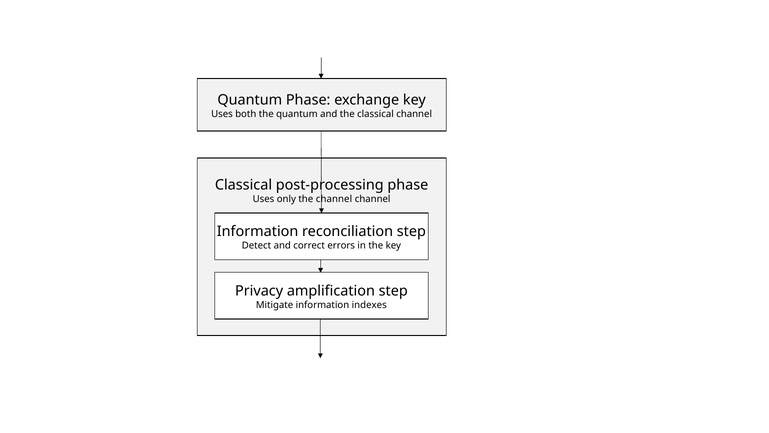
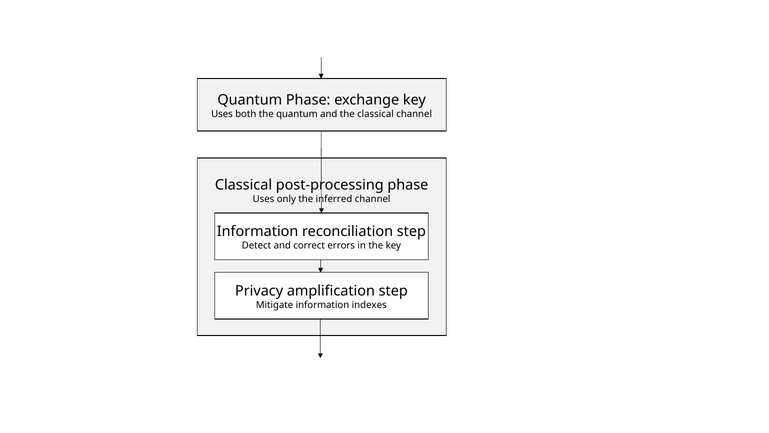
the channel: channel -> inferred (334, 199)
